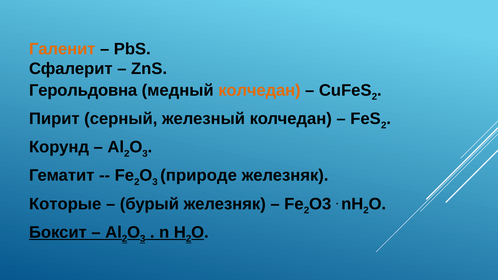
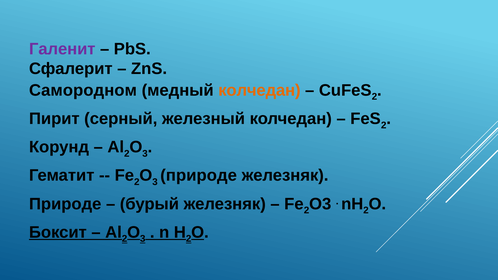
Галенит colour: orange -> purple (62, 49)
Герольдовна: Герольдовна -> Самородном (83, 90)
Которые: Которые -> Природе (65, 204)
